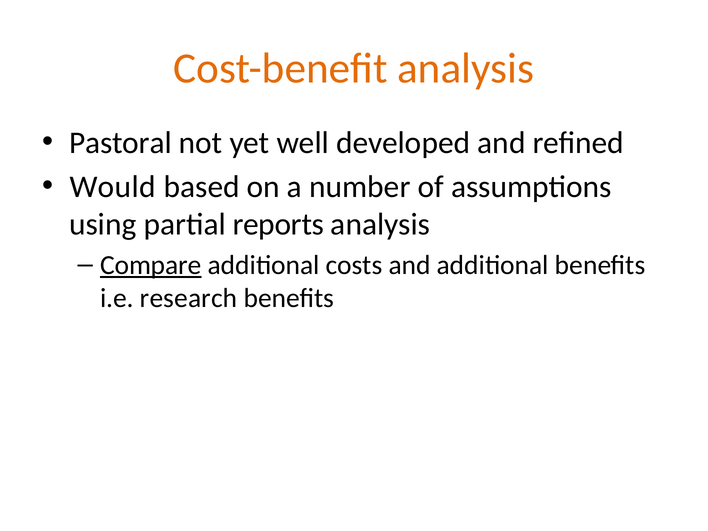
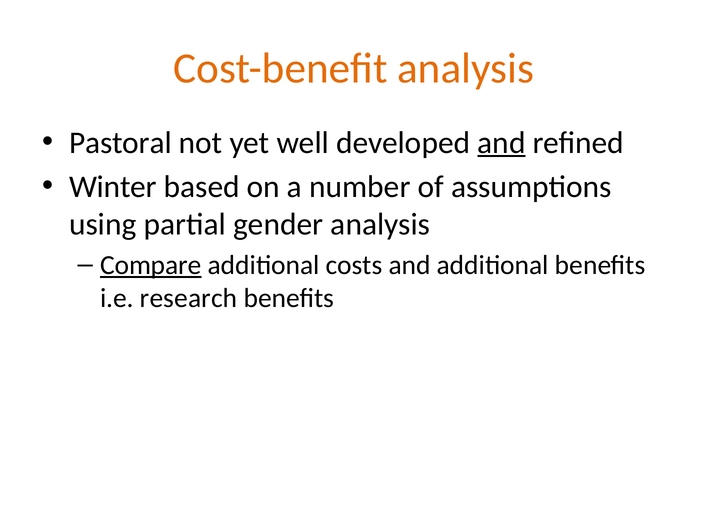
and underline: none -> present (501, 143)
Would: Would -> Winter (113, 187)
reports: reports -> gender (278, 224)
